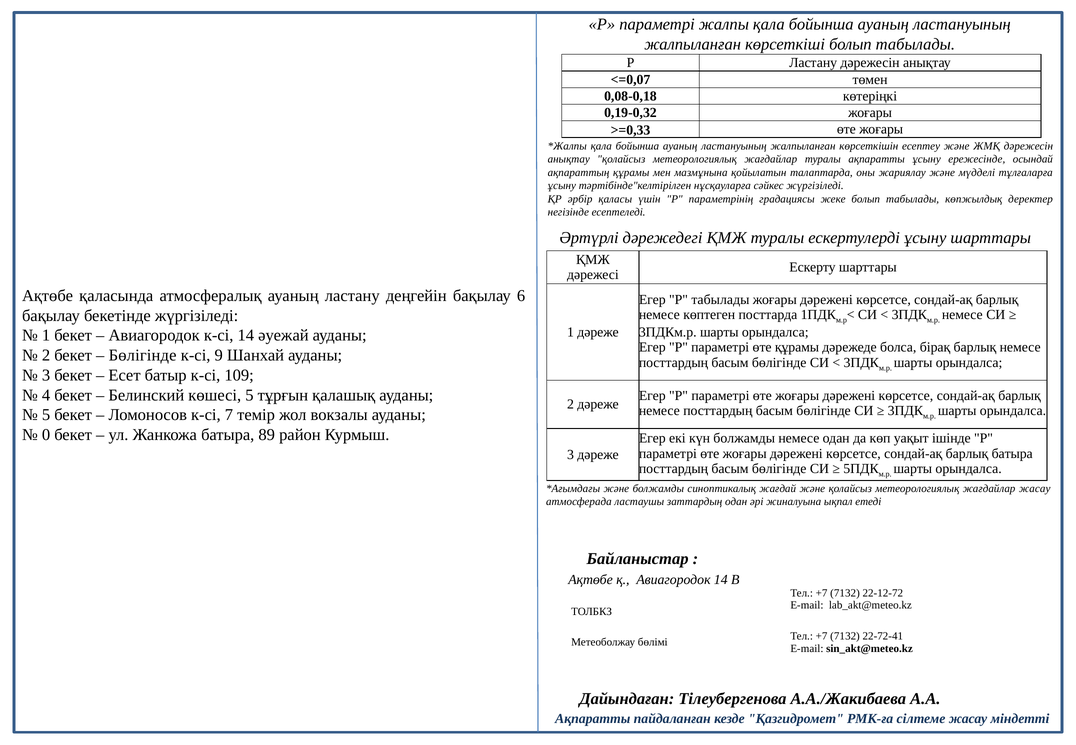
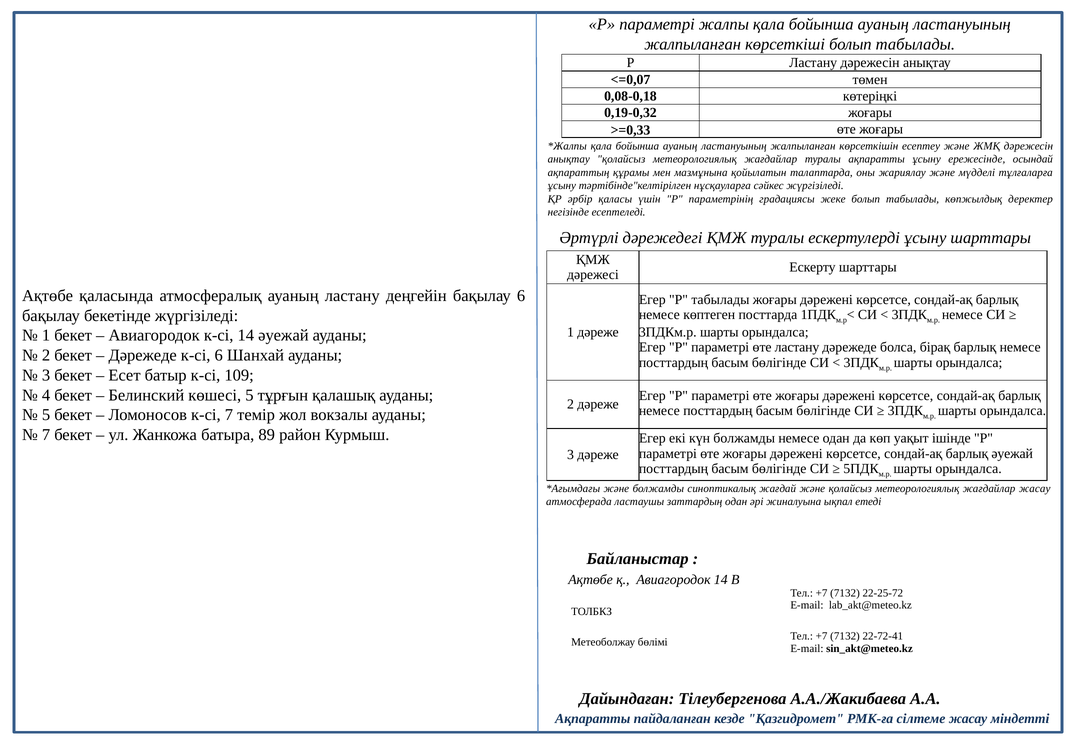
өте құрамы: құрамы -> ластану (797, 347)
Бөлігінде: Бөлігінде -> Дәрежеде (143, 355)
к-сі 9: 9 -> 6 (219, 355)
0: 0 -> 7 (46, 435)
барлық батыра: батыра -> әуежай (1012, 453)
22-12-72: 22-12-72 -> 22-25-72 (883, 593)
